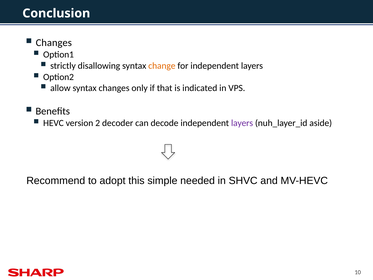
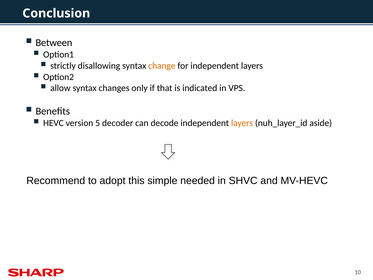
Changes: Changes -> Between (54, 43)
2: 2 -> 5 (98, 123)
layers colour: purple -> orange (242, 123)
